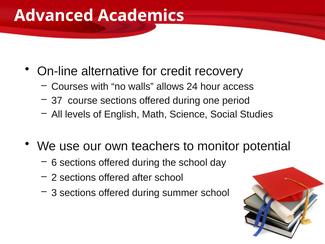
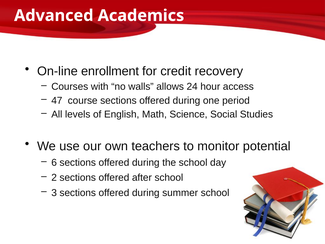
alternative: alternative -> enrollment (110, 71)
37: 37 -> 47 (57, 100)
